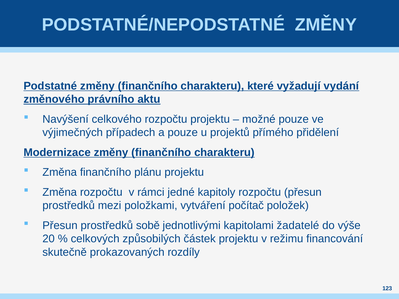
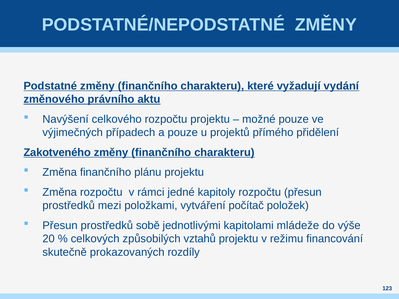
Modernizace: Modernizace -> Zakotveného (57, 153)
žadatelé: žadatelé -> mládeže (298, 226)
částek: částek -> vztahů (200, 239)
